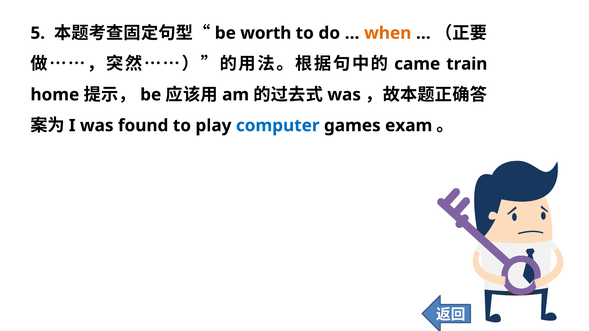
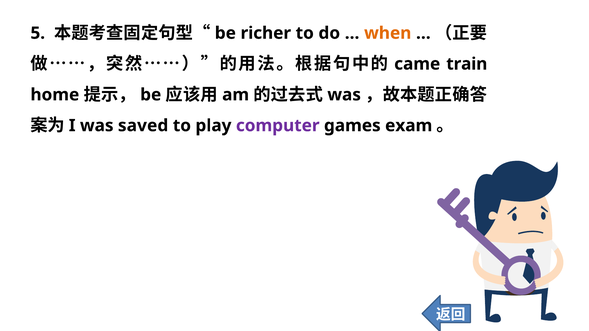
worth: worth -> richer (266, 33)
found: found -> saved (143, 126)
computer colour: blue -> purple (278, 126)
